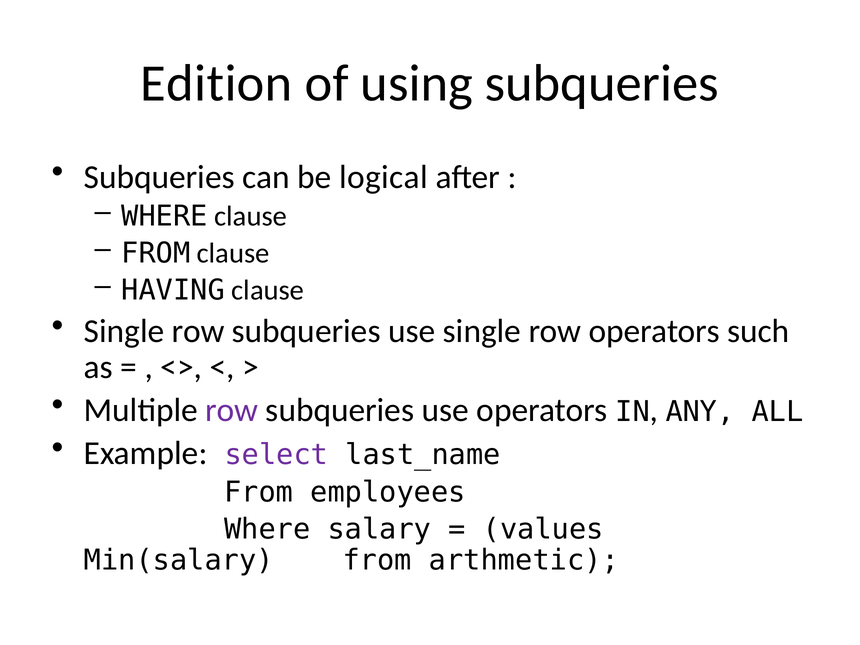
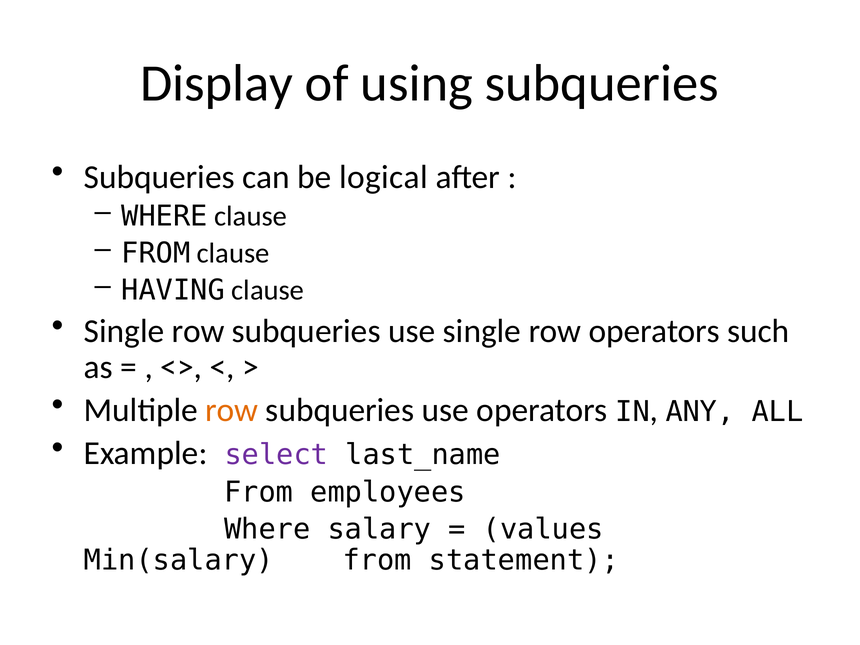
Edition: Edition -> Display (217, 83)
row colour: purple -> orange (232, 410)
arthmetic: arthmetic -> statement (524, 560)
